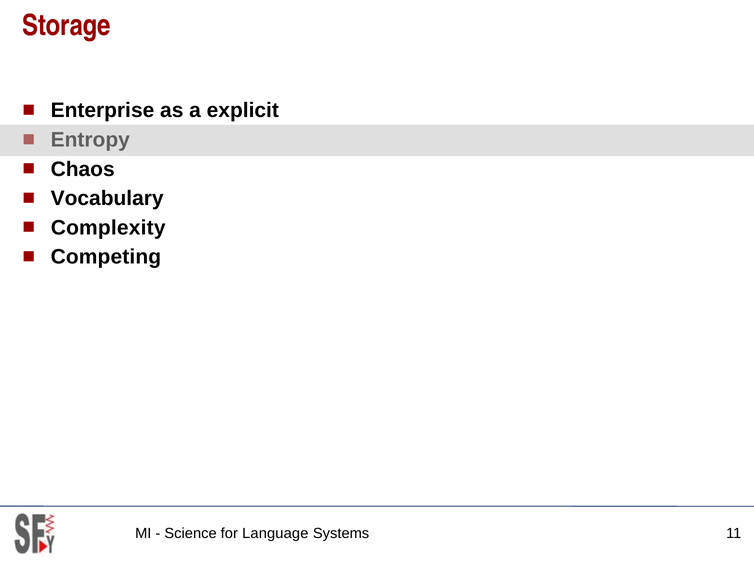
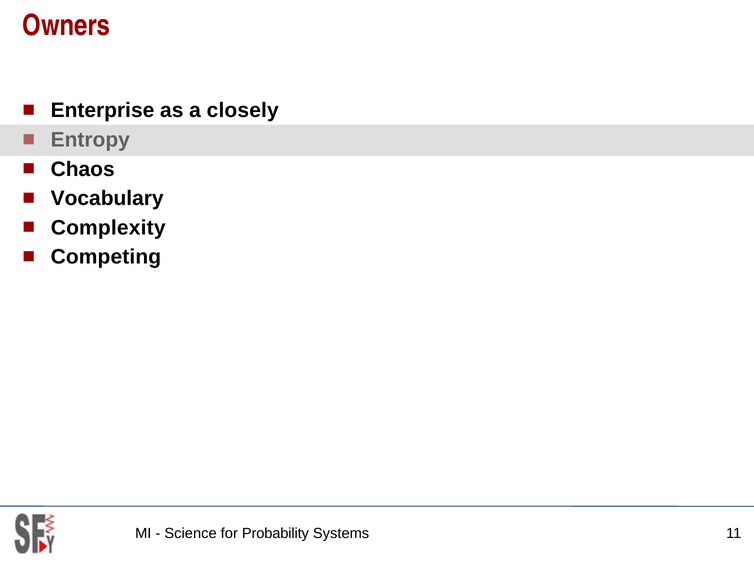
Storage: Storage -> Owners (66, 26)
explicit: explicit -> closely (243, 111)
Language: Language -> Probability (275, 534)
